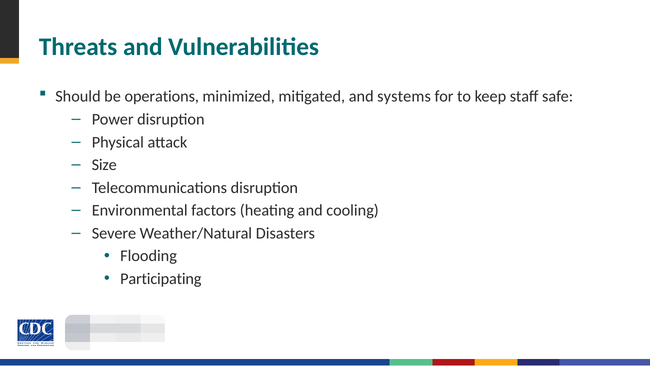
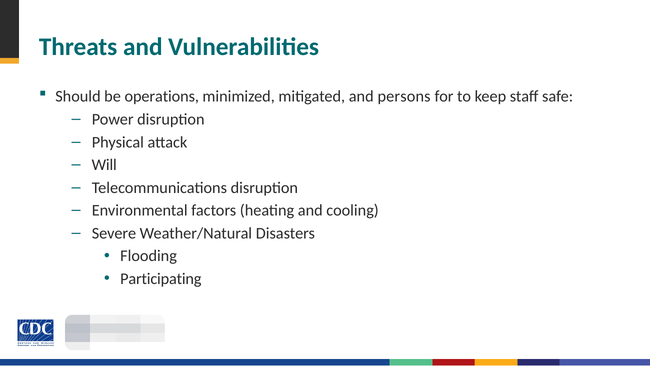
systems: systems -> persons (404, 97)
Size: Size -> Will (104, 165)
